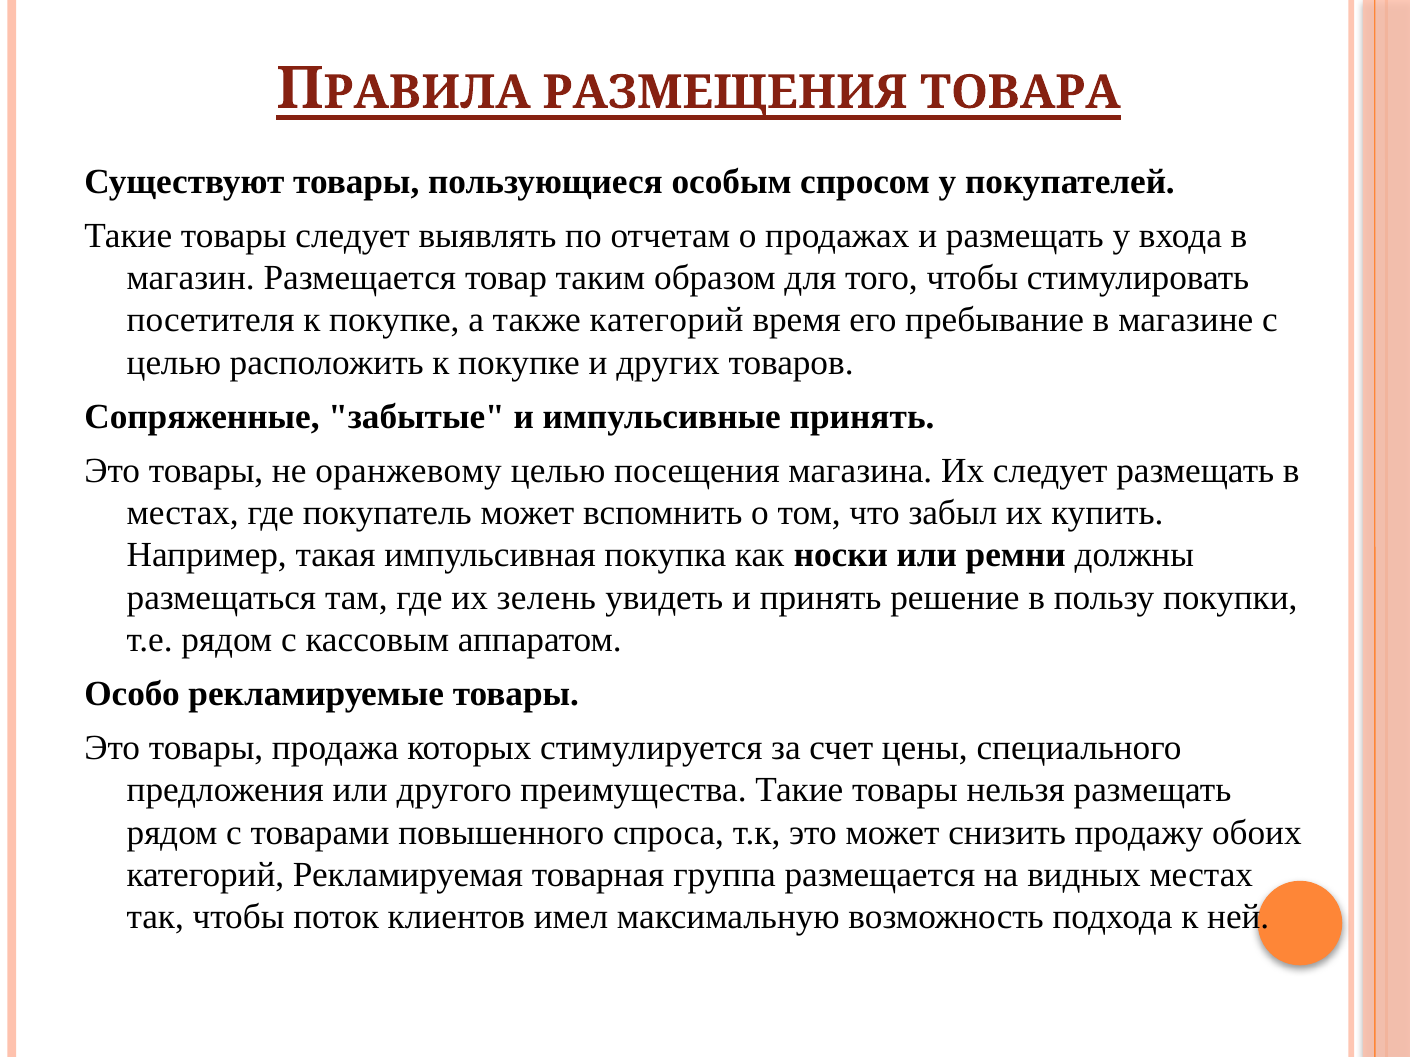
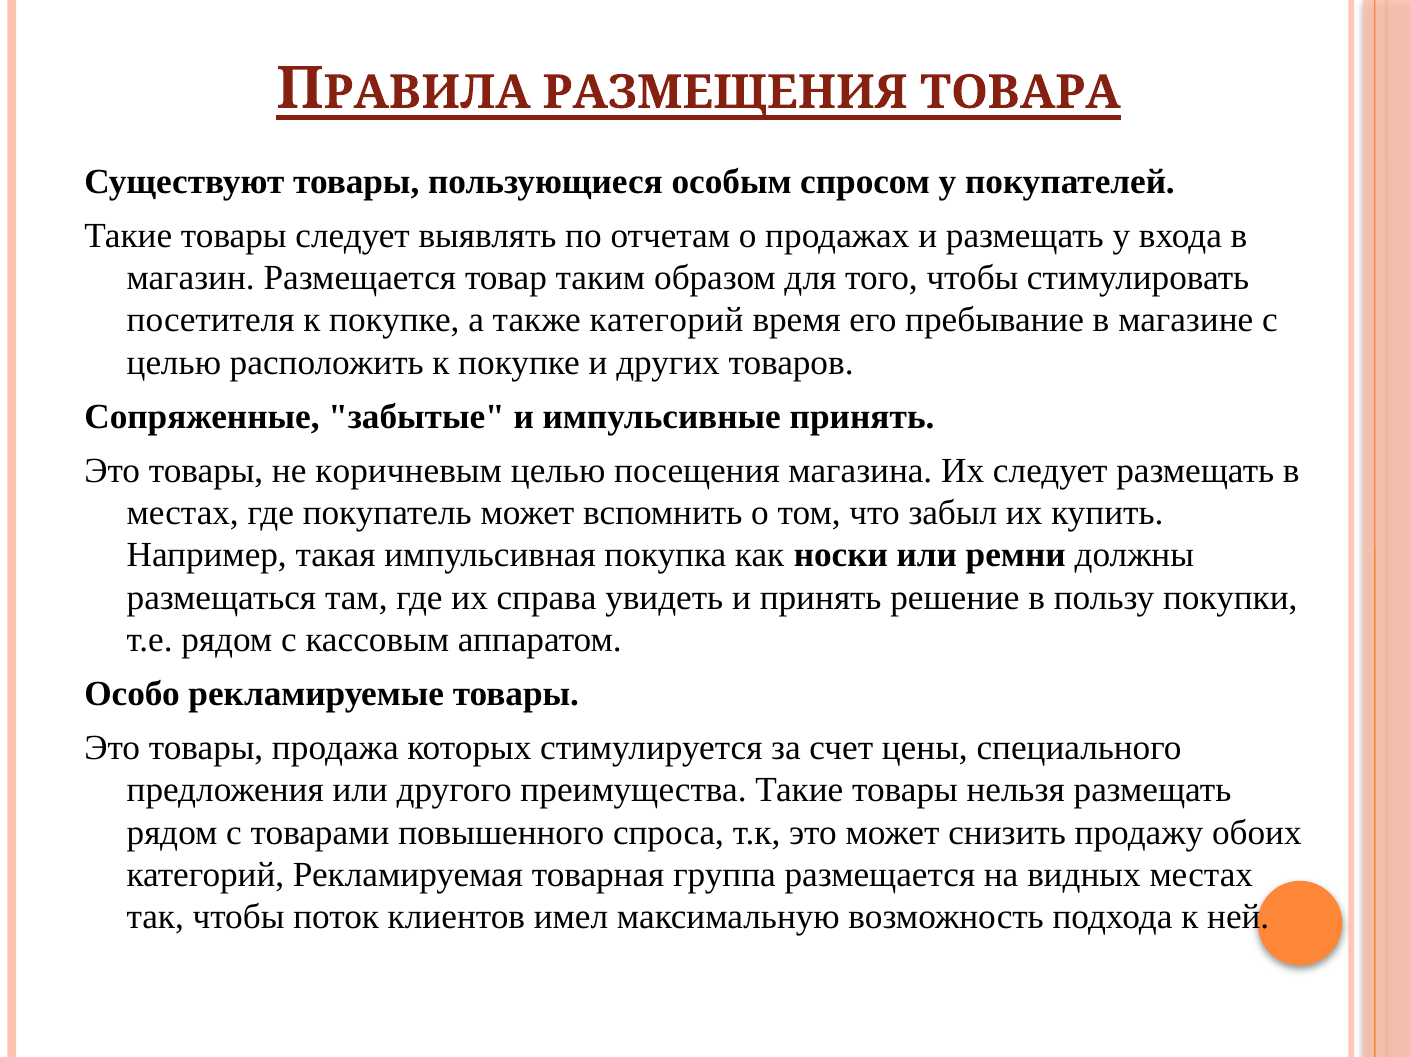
оранжевому: оранжевому -> коричневым (409, 471)
зелень: зелень -> справа (547, 598)
